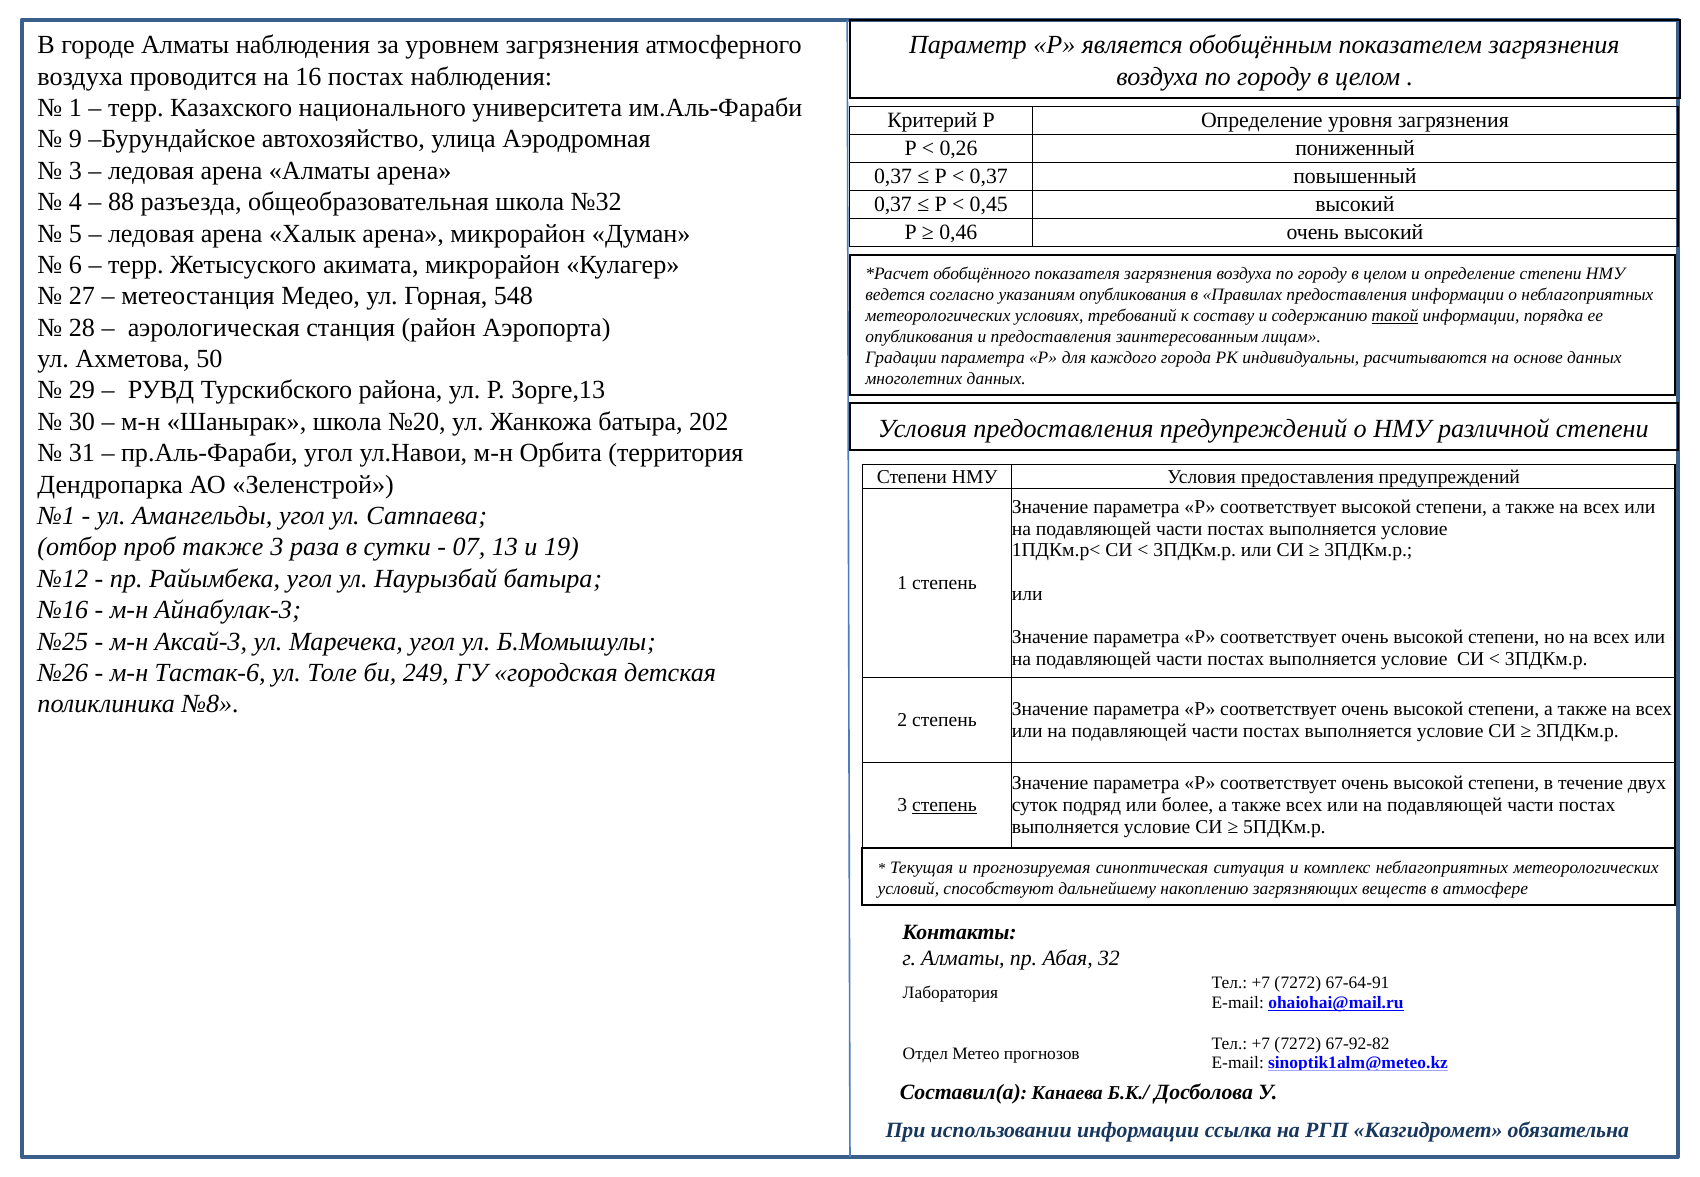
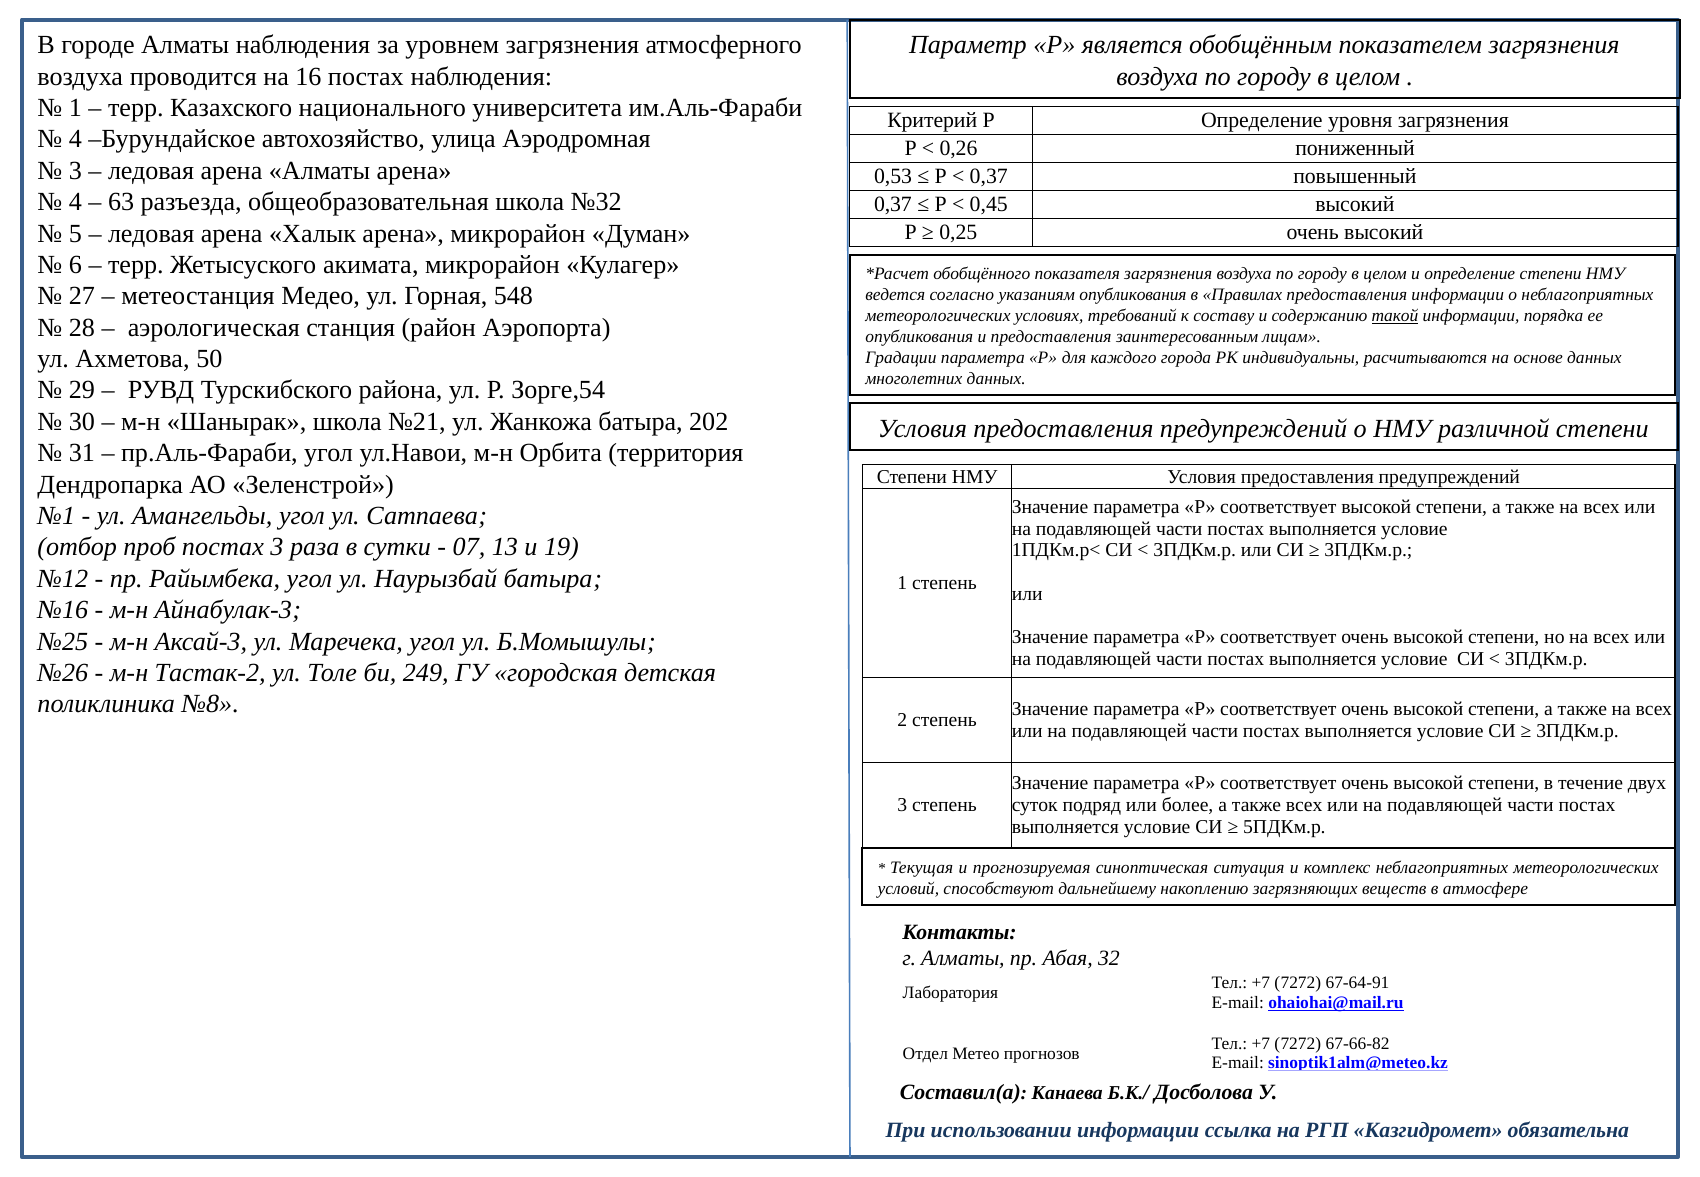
9: 9 -> 4 (75, 139)
0,37: 0,37 -> 0,53 (893, 176)
88: 88 -> 63 (121, 202)
0,46: 0,46 -> 0,25 (958, 233)
Зорге,13: Зорге,13 -> Зорге,54 (558, 390)
№20: №20 -> №21 (417, 422)
проб также: также -> постах (223, 547)
Тастак-6: Тастак-6 -> Тастак-2 (210, 673)
степень underline: present -> none (944, 805)
67-92-82: 67-92-82 -> 67-66-82 (1358, 1044)
